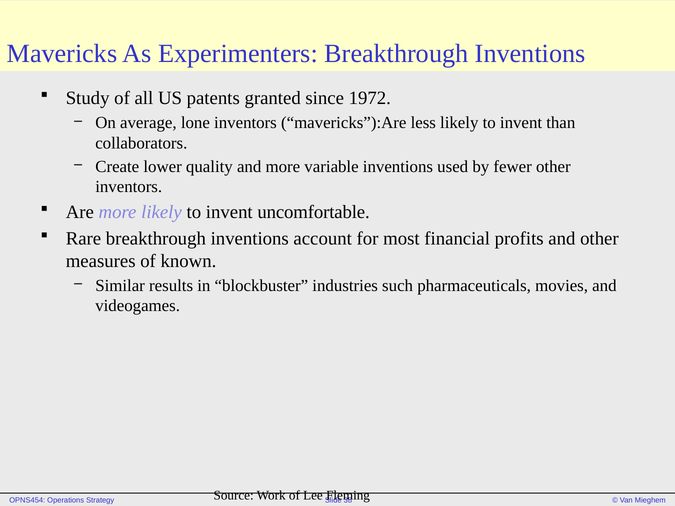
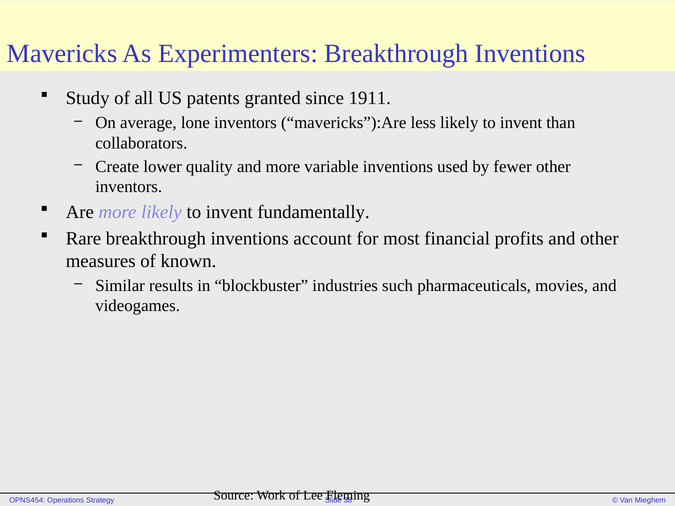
1972: 1972 -> 1911 (370, 98)
uncomfortable: uncomfortable -> fundamentally (314, 212)
